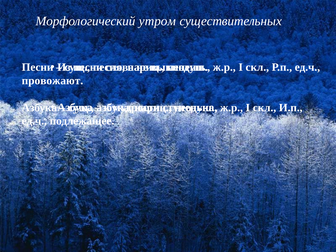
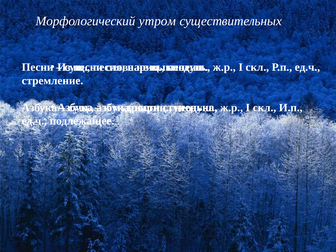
провожают: провожают -> стремление (52, 81)
